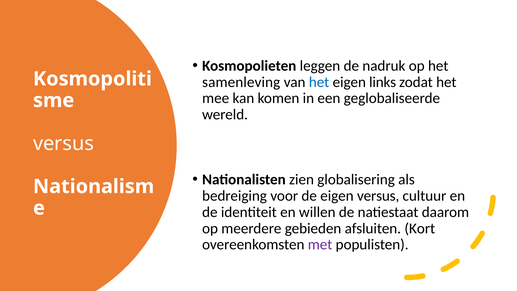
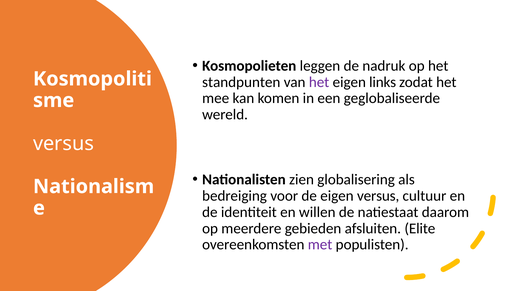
samenleving: samenleving -> standpunten (241, 82)
het colour: blue -> purple (319, 82)
Kort: Kort -> Elite (420, 228)
